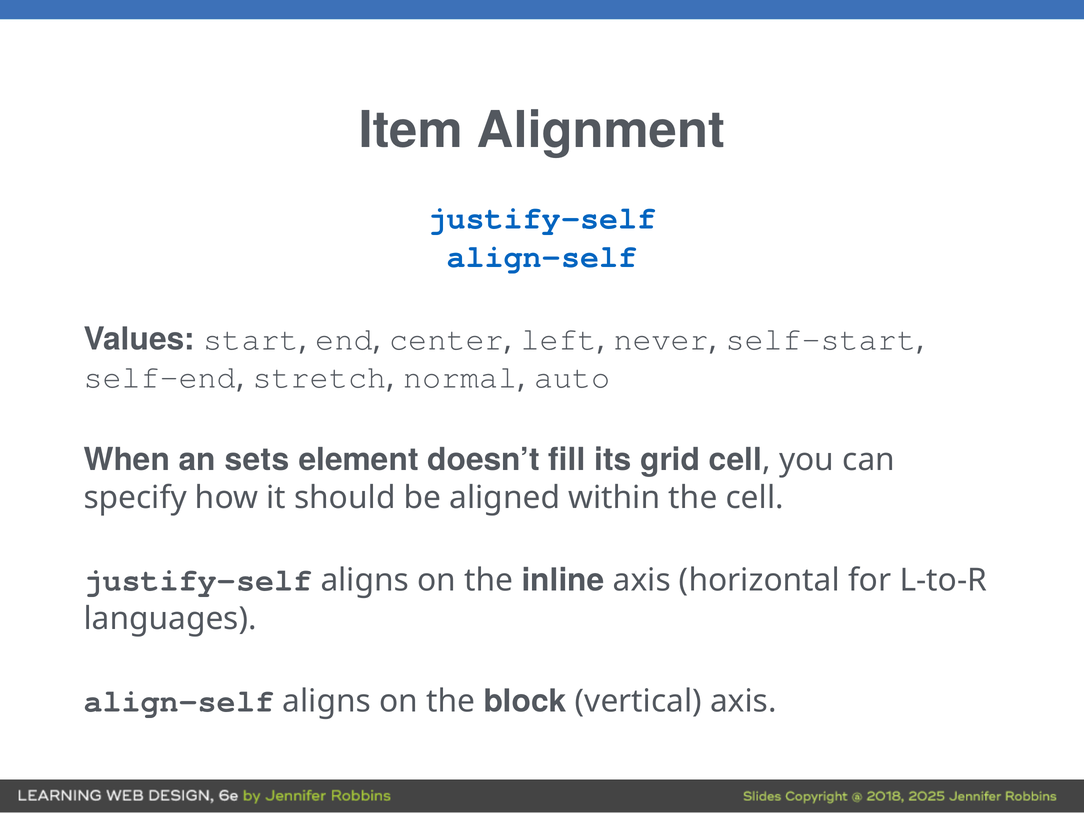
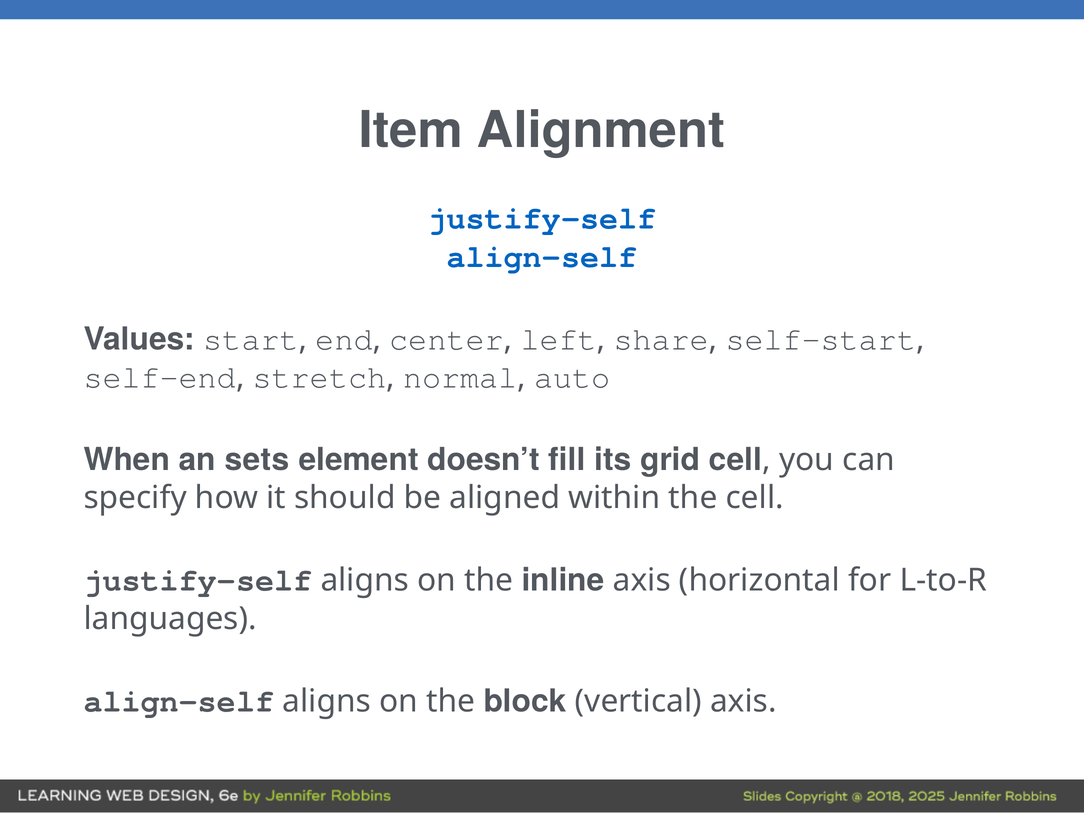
never: never -> share (661, 339)
